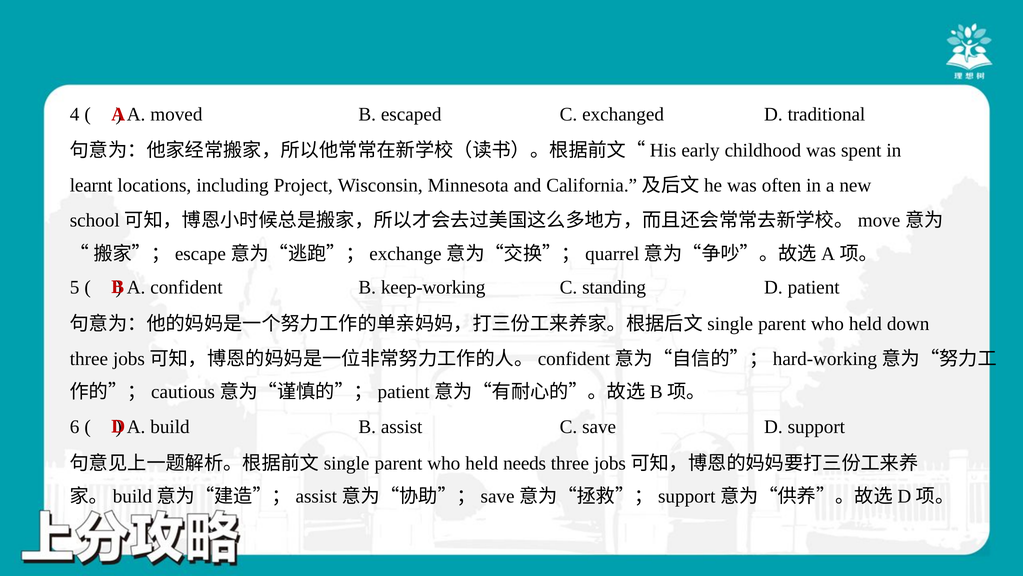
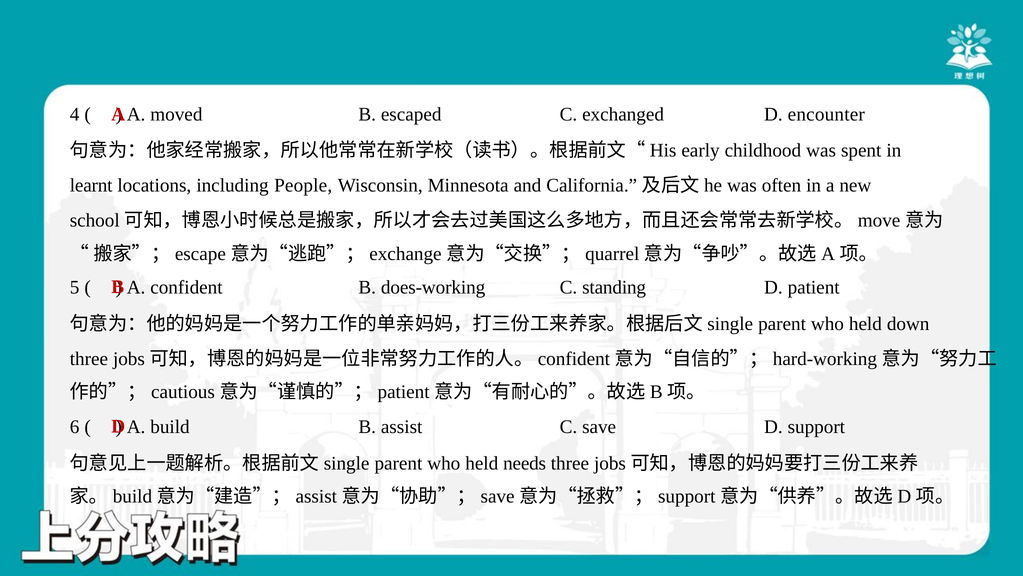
traditional: traditional -> encounter (826, 114)
Project: Project -> People (303, 185)
keep-working: keep-working -> does-working (433, 287)
